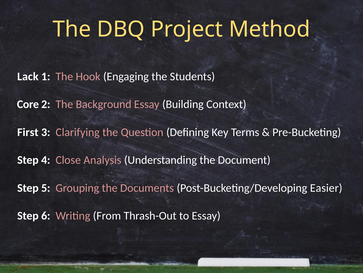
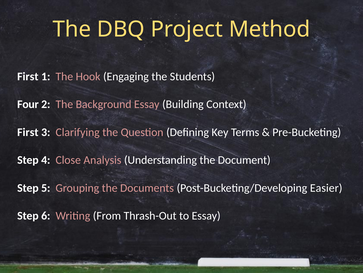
Lack: Lack -> First (28, 76)
Core: Core -> Four (28, 104)
